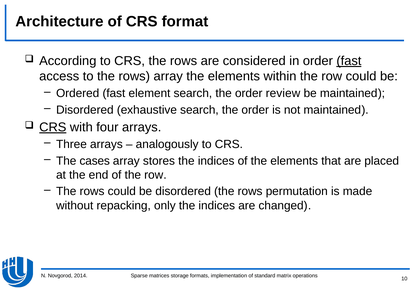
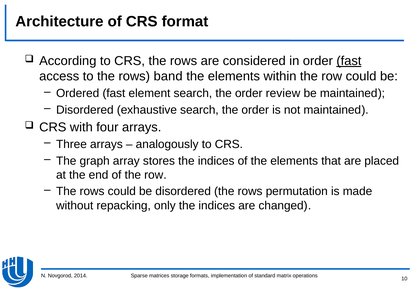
rows array: array -> band (168, 76)
CRS underline: present -> none (53, 127)
cases: cases -> graph (95, 161)
